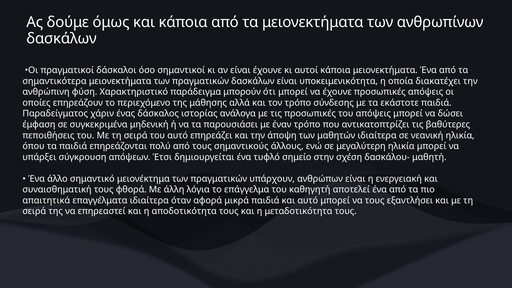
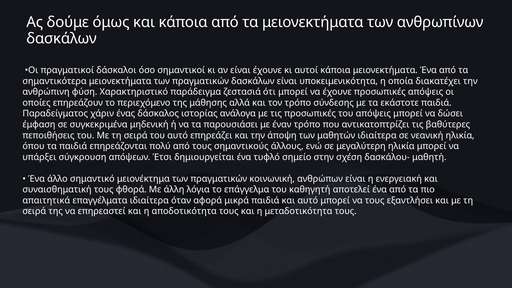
μπορούν: μπορούν -> ζεστασιά (242, 92)
υπάρχουν: υπάρχουν -> κοινωνική (272, 179)
